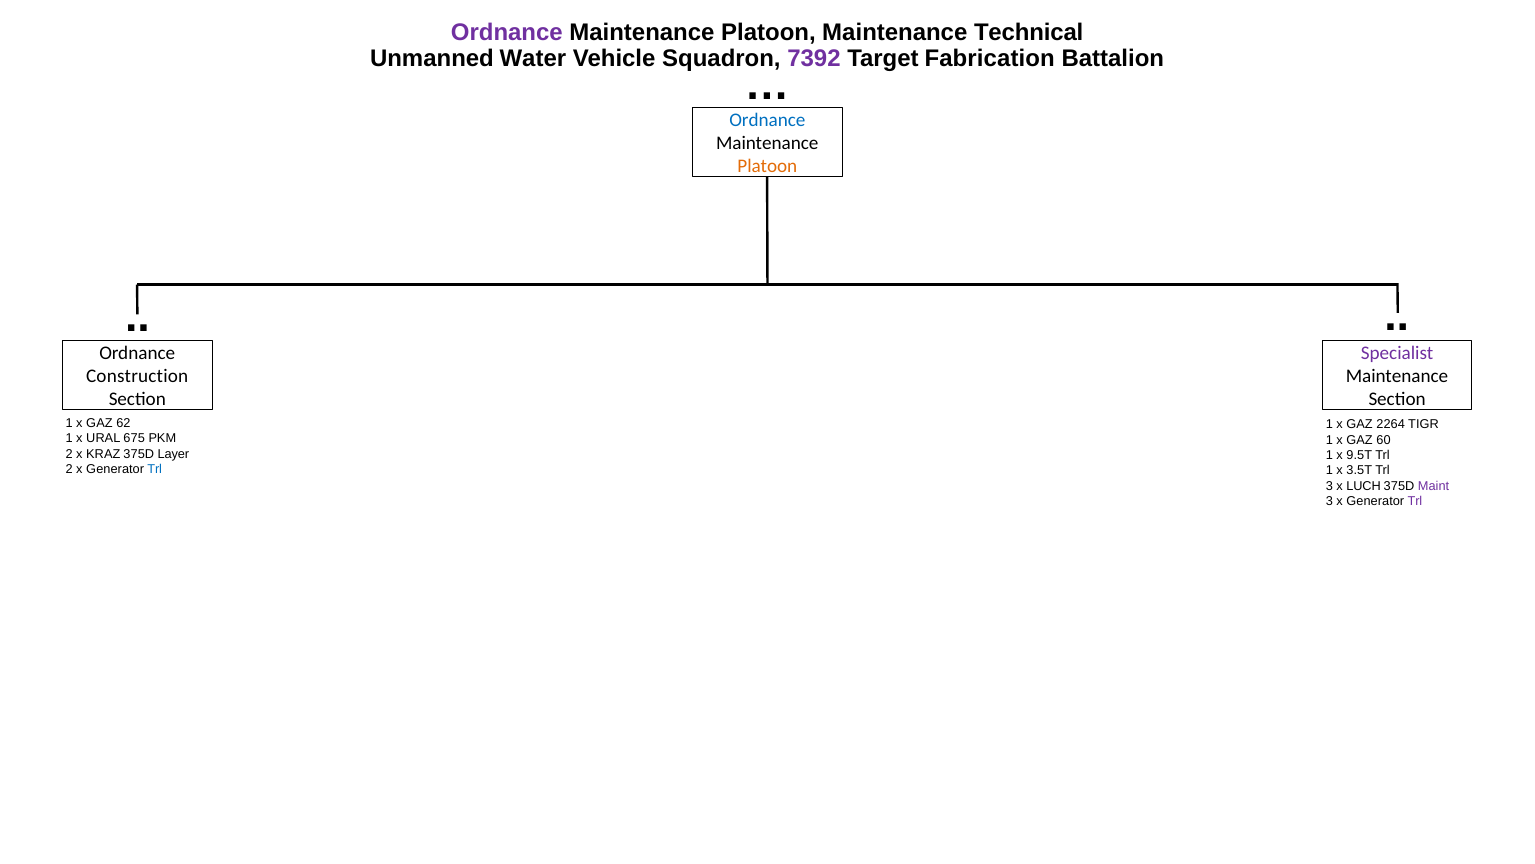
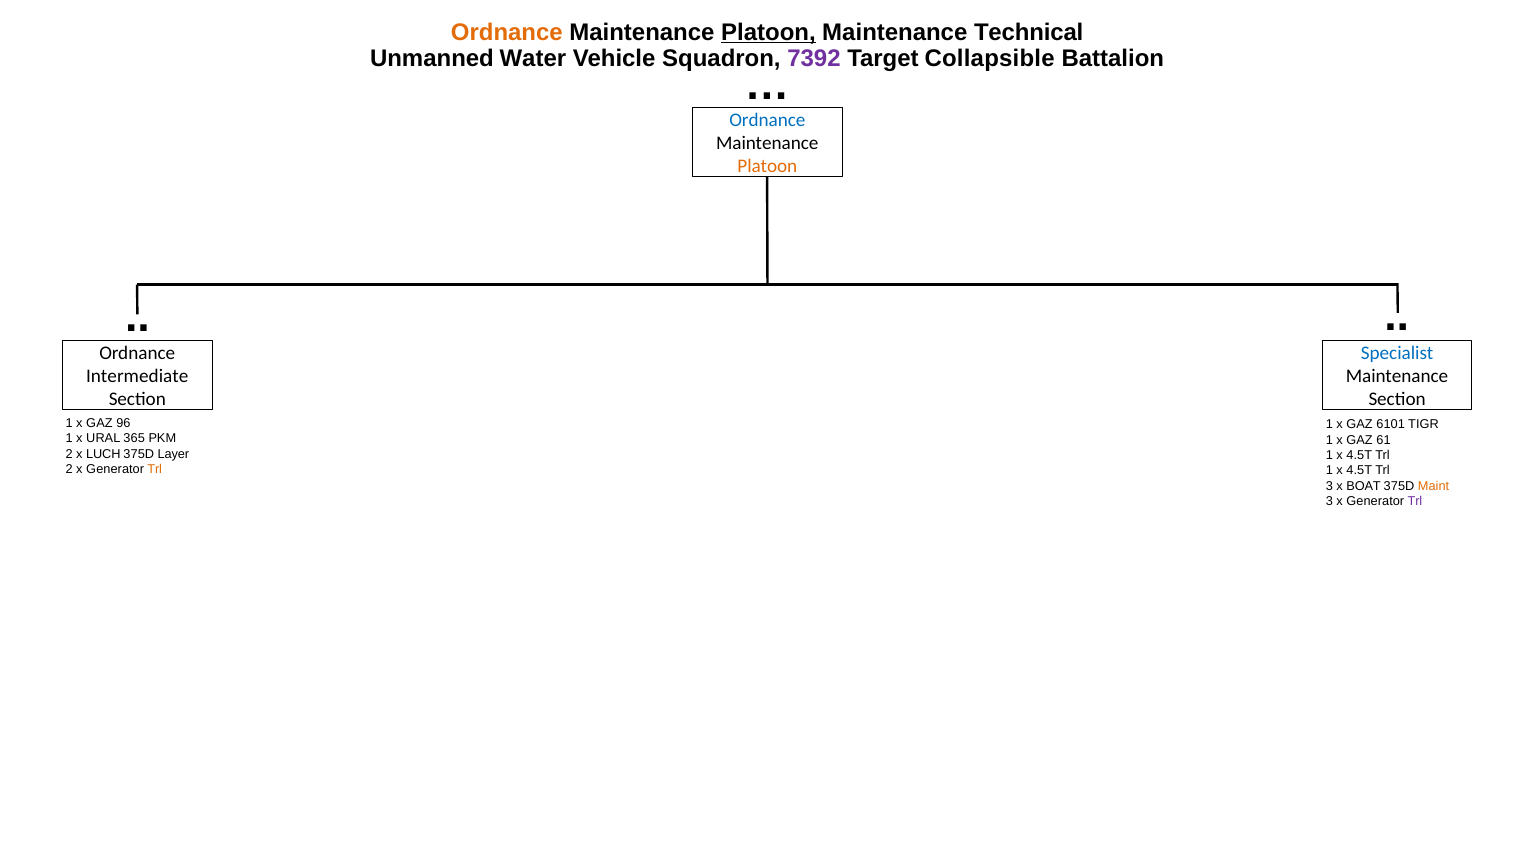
Ordnance colour: purple -> orange (507, 32)
Platoon underline: none -> present (768, 32)
Fabrication: Fabrication -> Collapsible (990, 58)
Specialist colour: purple -> blue (1397, 353)
Construction: Construction -> Intermediate (137, 376)
62: 62 -> 96 (123, 423)
2264: 2264 -> 6101 (1391, 424)
675: 675 -> 365 (134, 438)
60: 60 -> 61 (1384, 440)
KRAZ: KRAZ -> LUCH (103, 454)
9.5T: 9.5T -> 4.5T (1359, 455)
Trl colour: blue -> orange (155, 469)
3.5T: 3.5T -> 4.5T (1359, 470)
LUCH: LUCH -> BOAT (1364, 486)
Maint colour: purple -> orange (1434, 486)
